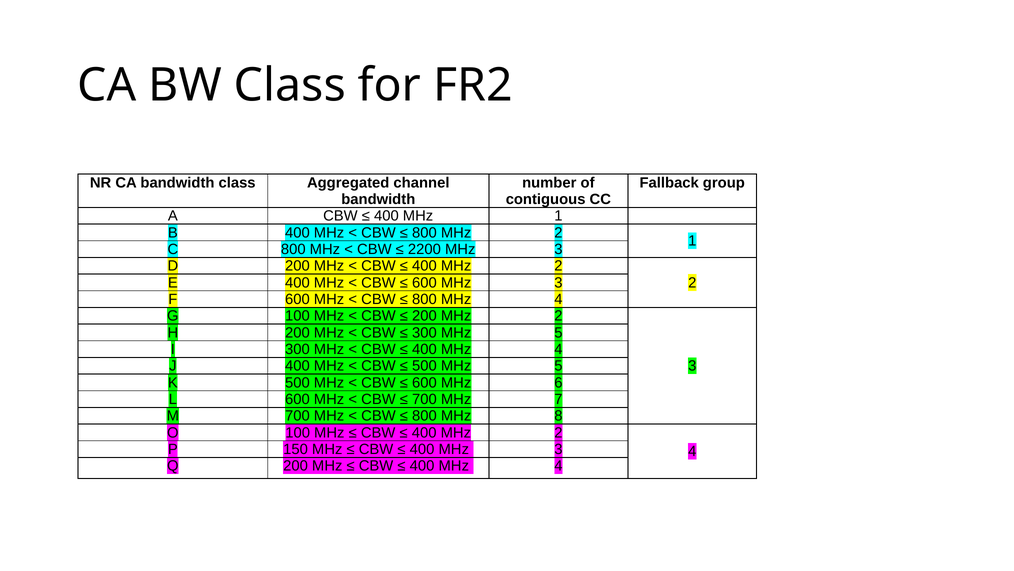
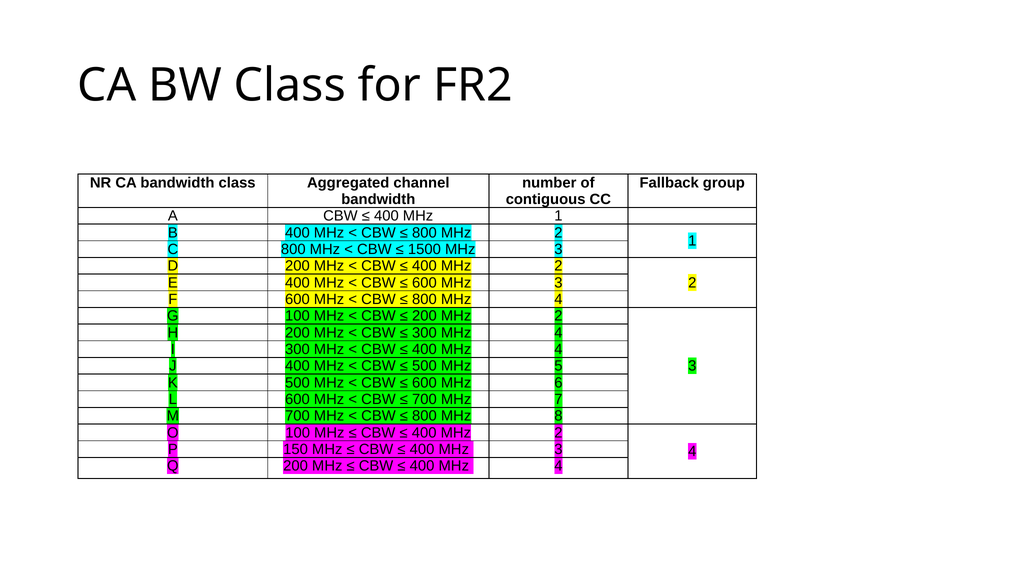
2200: 2200 -> 1500 (424, 249)
300 MHz 5: 5 -> 4 (558, 332)
